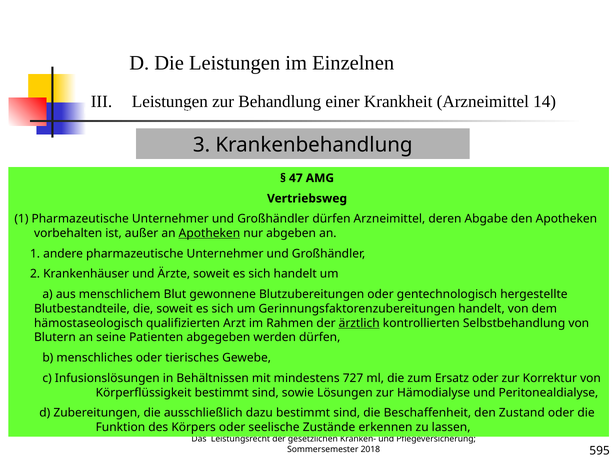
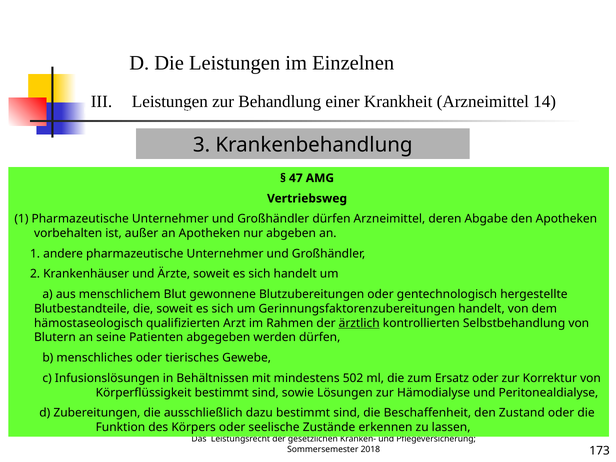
Apotheken underline: present -> none (209, 233)
727: 727 -> 502 (353, 378)
595: 595 -> 173 (600, 451)
